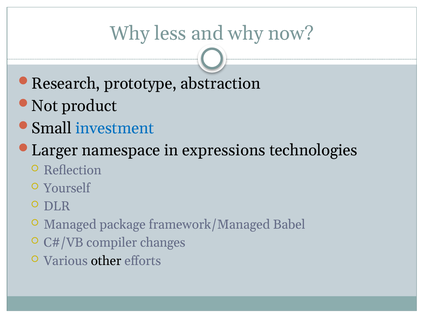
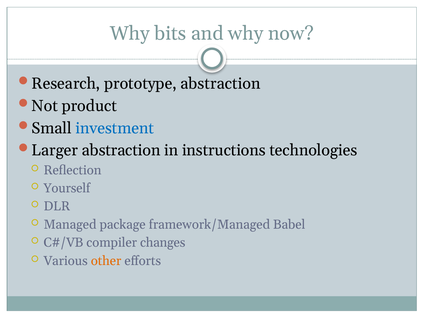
less: less -> bits (170, 33)
Larger namespace: namespace -> abstraction (121, 150)
expressions: expressions -> instructions (224, 150)
other colour: black -> orange (106, 261)
